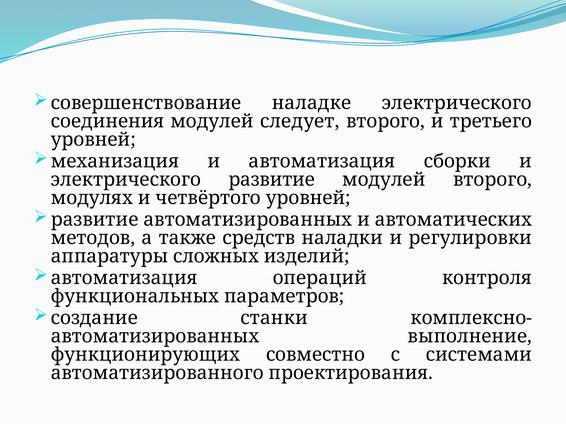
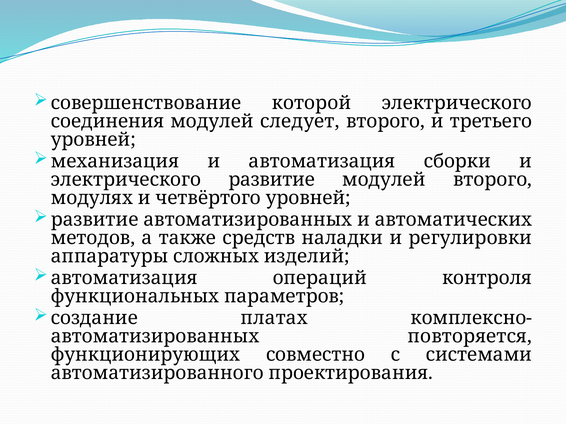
наладке: наладке -> которой (311, 103)
станки: станки -> платах (274, 318)
выполнение: выполнение -> повторяется (470, 337)
